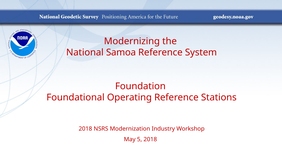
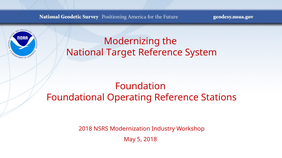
Samoa: Samoa -> Target (121, 53)
